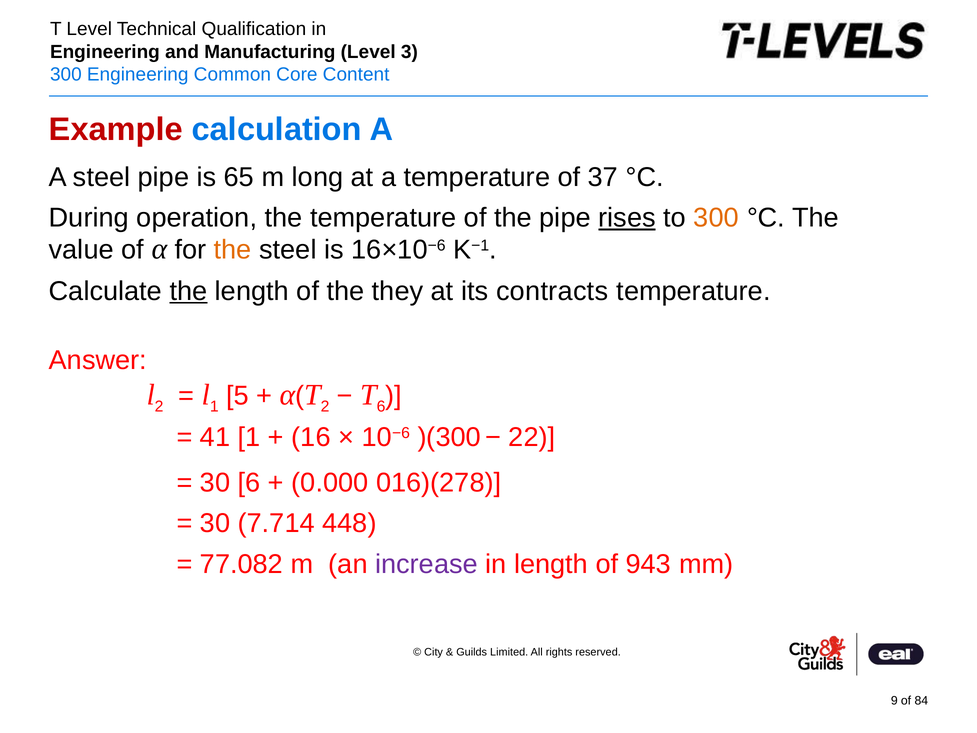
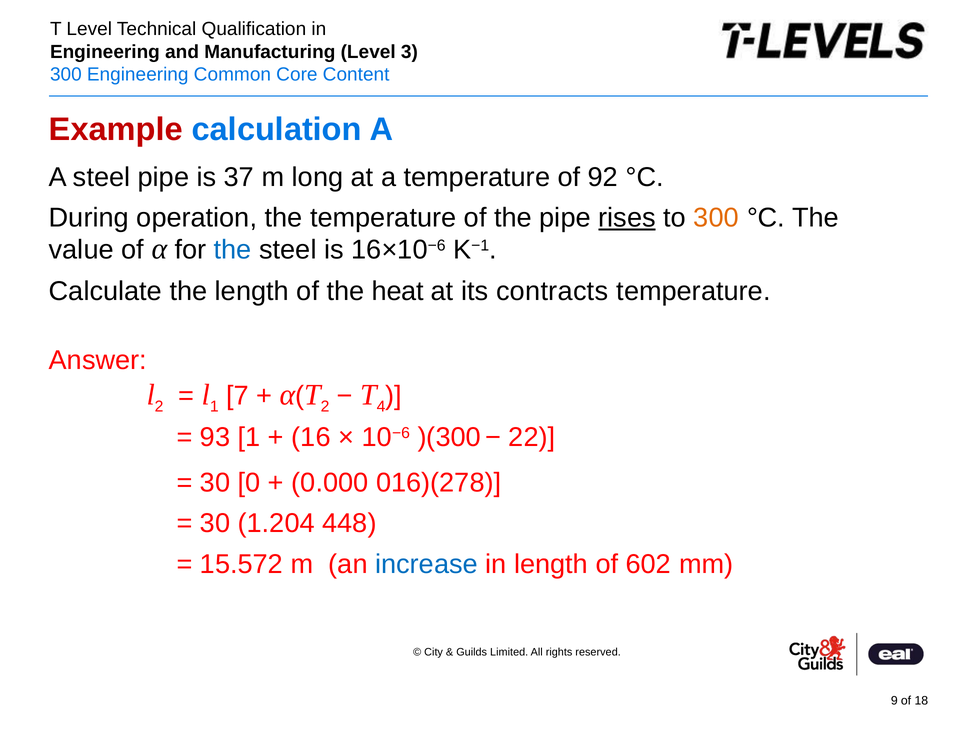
65: 65 -> 37 (239, 177)
37: 37 -> 92 (603, 177)
the colour: orange -> blue (233, 250)
the underline: present -> none (188, 291)
they: they -> heat (398, 291)
5: 5 -> 7 (237, 396)
6: 6 -> 4 (381, 406)
41: 41 -> 93 (215, 437)
30 6: 6 -> 0 (249, 483)
7.714: 7.714 -> 1.204 (276, 523)
77.082: 77.082 -> 15.572 (241, 564)
increase colour: purple -> blue (426, 564)
943: 943 -> 602 (648, 564)
84: 84 -> 18 (921, 701)
